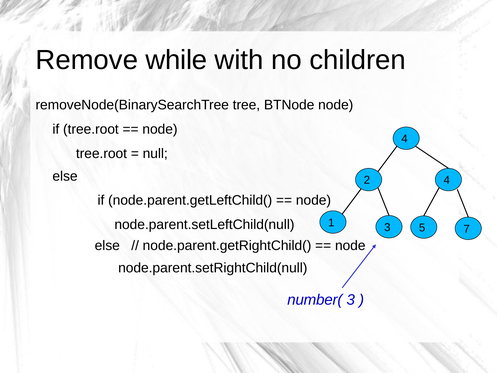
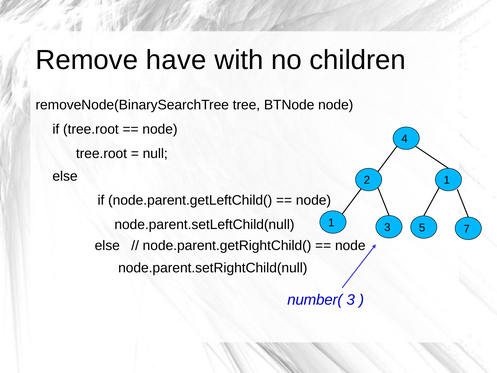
while: while -> have (176, 60)
2 4: 4 -> 1 (447, 180)
